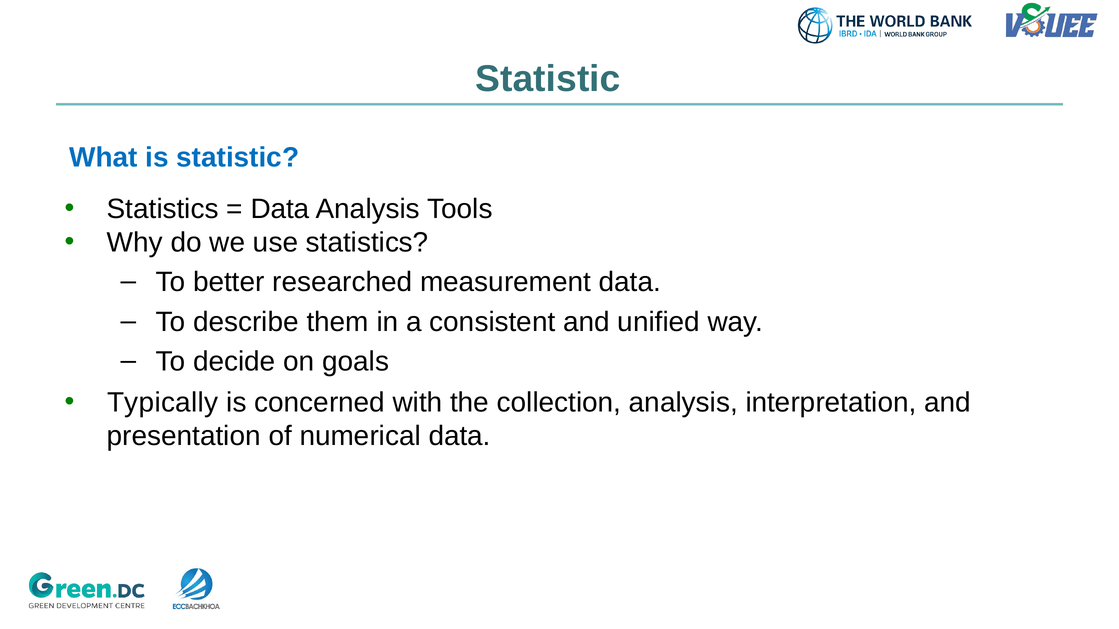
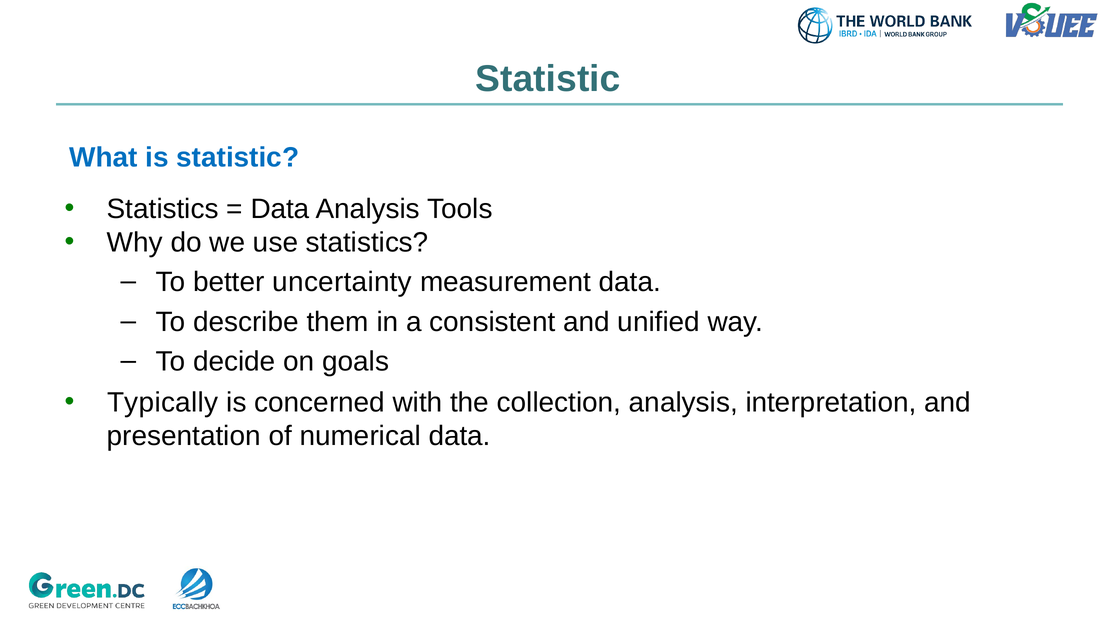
researched: researched -> uncertainty (342, 282)
